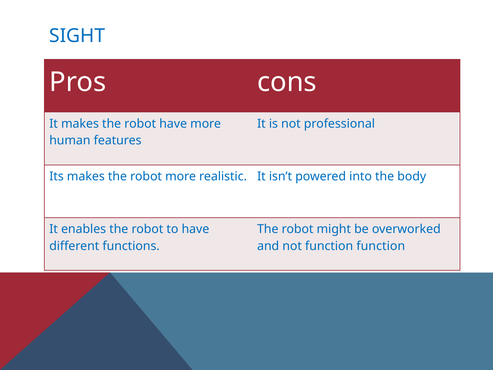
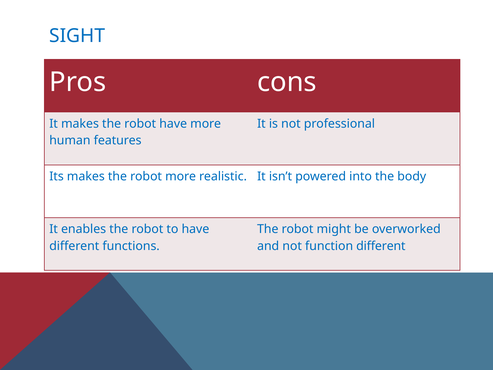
function function: function -> different (381, 246)
